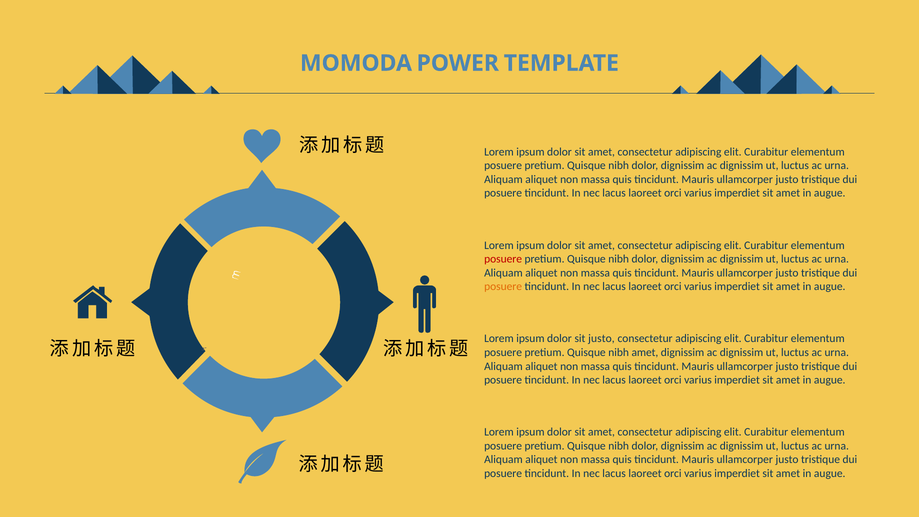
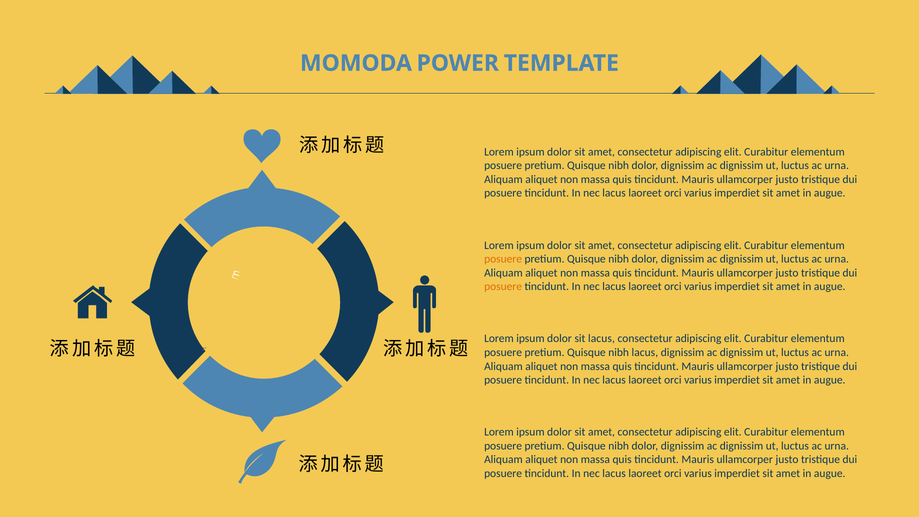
posuere colour: red -> orange (503, 259)
sit justo: justo -> lacus (601, 339)
nibh amet: amet -> lacus (645, 352)
